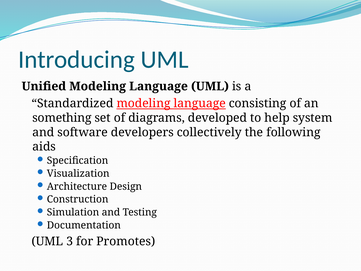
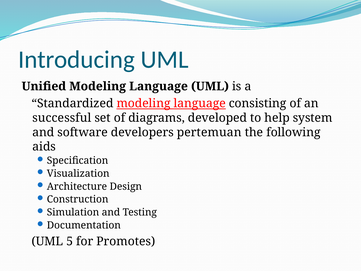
something: something -> successful (62, 118)
collectively: collectively -> pertemuan (209, 132)
3: 3 -> 5 (70, 241)
